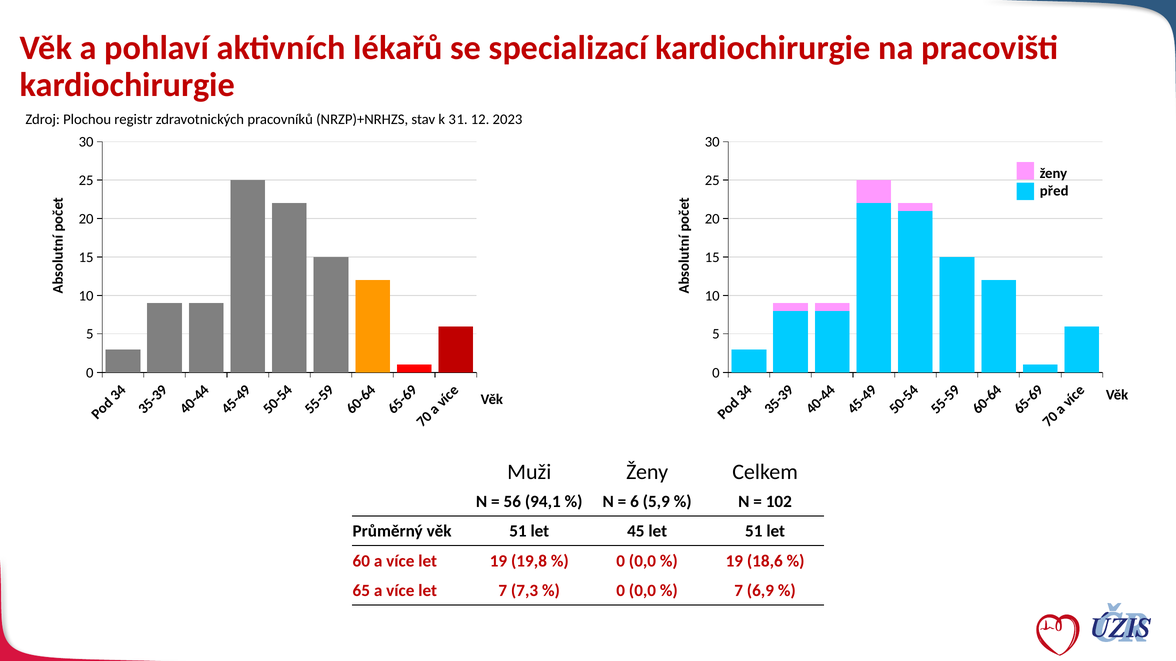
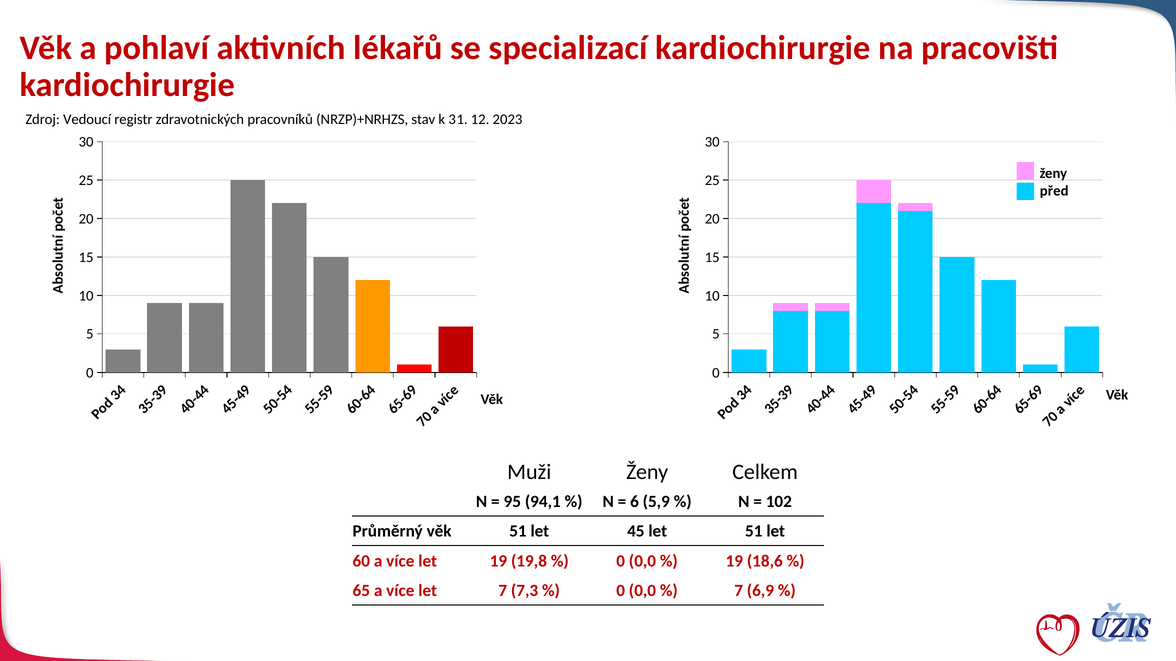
Plochou: Plochou -> Vedoucí (87, 119)
56: 56 -> 95 (512, 502)
